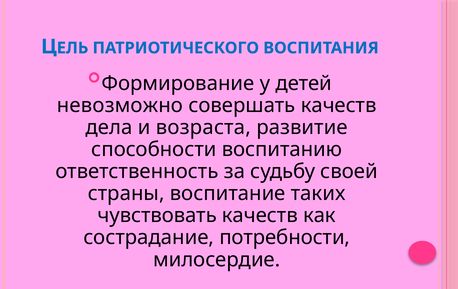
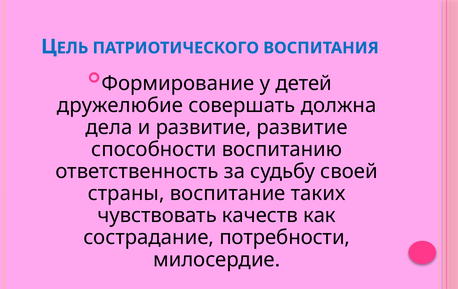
невозможно: невозможно -> дружелюбие (120, 105)
совершать качеств: качеств -> должна (339, 105)
и возраста: возраста -> развитие (204, 127)
